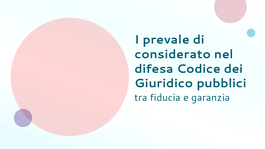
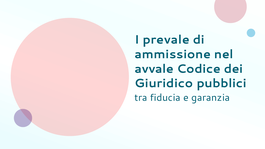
considerato: considerato -> ammissione (173, 54)
difesa: difesa -> avvale (154, 69)
